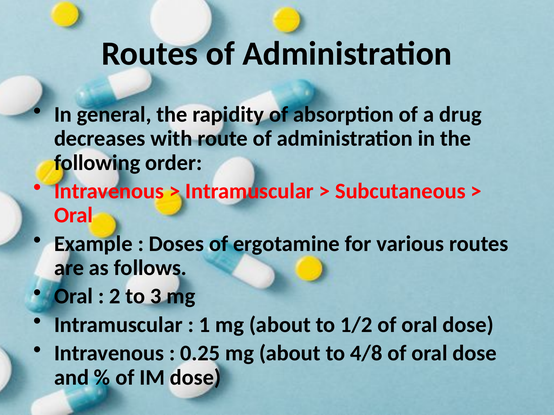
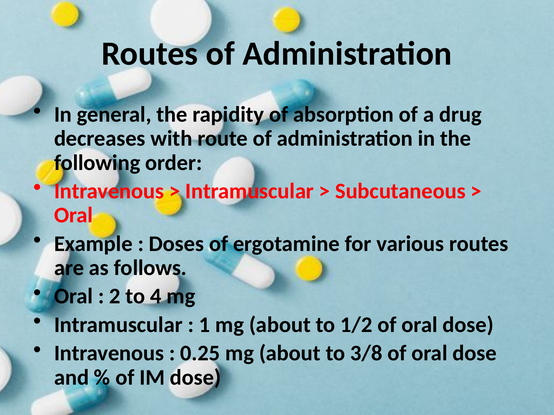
3: 3 -> 4 (156, 297)
4/8: 4/8 -> 3/8 (366, 354)
